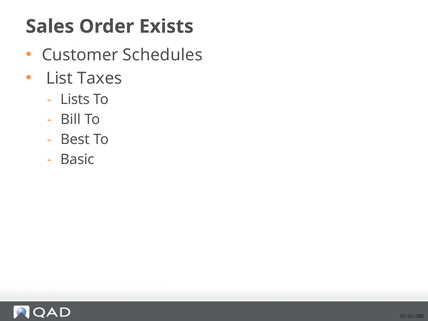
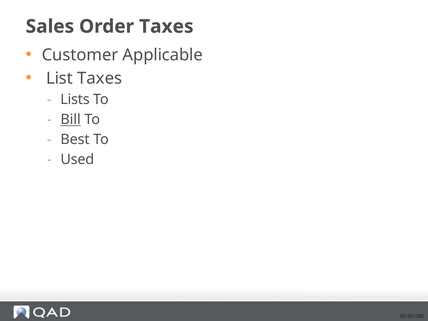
Order Exists: Exists -> Taxes (166, 26)
Schedules: Schedules -> Applicable (163, 55)
Bill underline: none -> present (71, 120)
Basic: Basic -> Used (77, 159)
